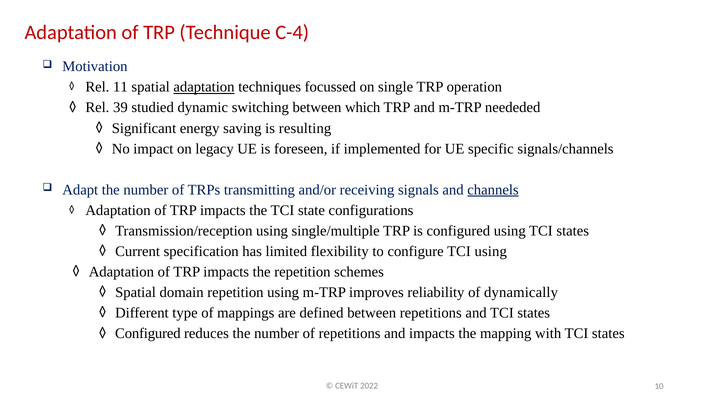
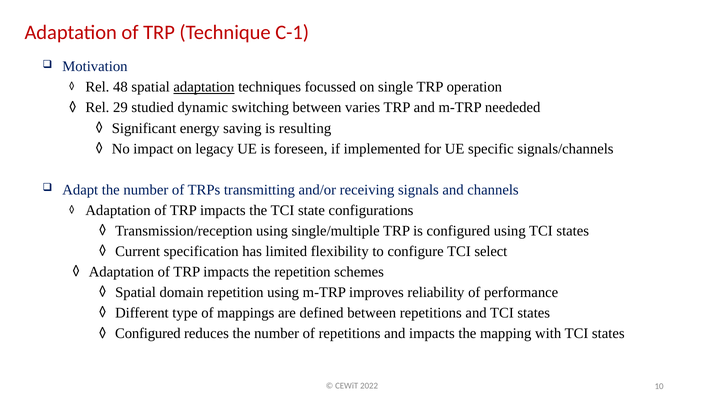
C-4: C-4 -> C-1 (292, 33)
11: 11 -> 48 (120, 87)
39: 39 -> 29 (120, 108)
which: which -> varies (363, 108)
channels underline: present -> none (493, 190)
TCI using: using -> select (491, 251)
dynamically: dynamically -> performance (521, 292)
